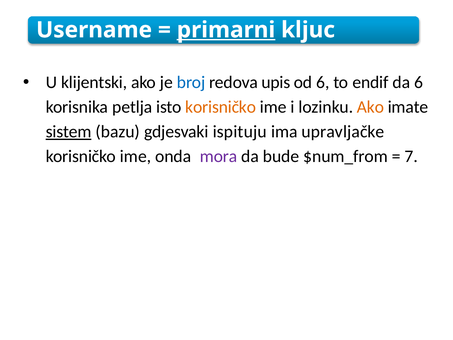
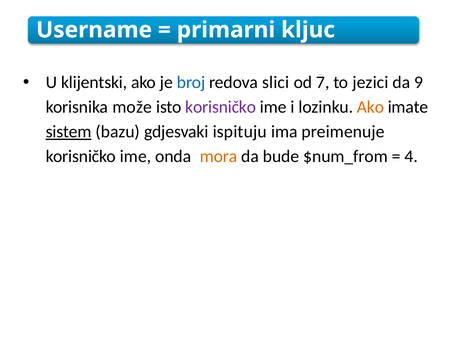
primarni underline: present -> none (226, 30)
upis: upis -> slici (276, 82)
od 6: 6 -> 7 (323, 82)
endif: endif -> jezici (370, 82)
da 6: 6 -> 9 (419, 82)
petlja: petlja -> može (132, 107)
korisničko colour: orange -> purple (221, 107)
upravljačke: upravljačke -> preimenuje (343, 132)
mora colour: purple -> orange (219, 156)
7: 7 -> 4 (411, 156)
